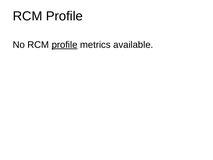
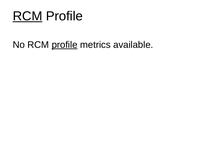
RCM underline: none -> present (28, 16)
